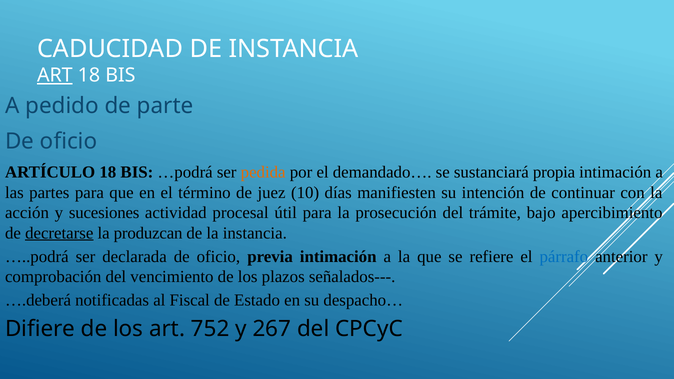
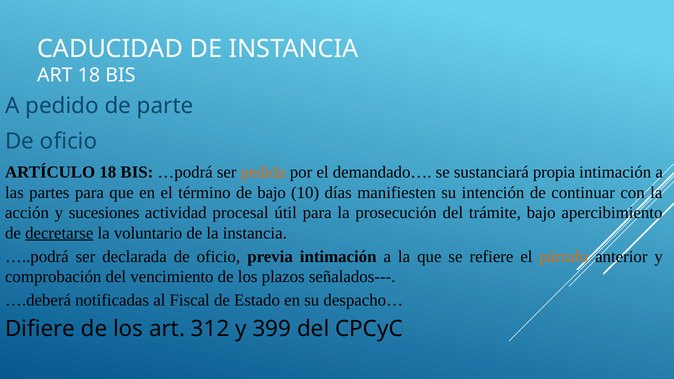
ART underline: present -> none (55, 75)
de juez: juez -> bajo (272, 193)
produzcan: produzcan -> voluntario (148, 233)
párrafo colour: blue -> orange (564, 257)
752: 752 -> 312 (210, 329)
267: 267 -> 399 (272, 329)
